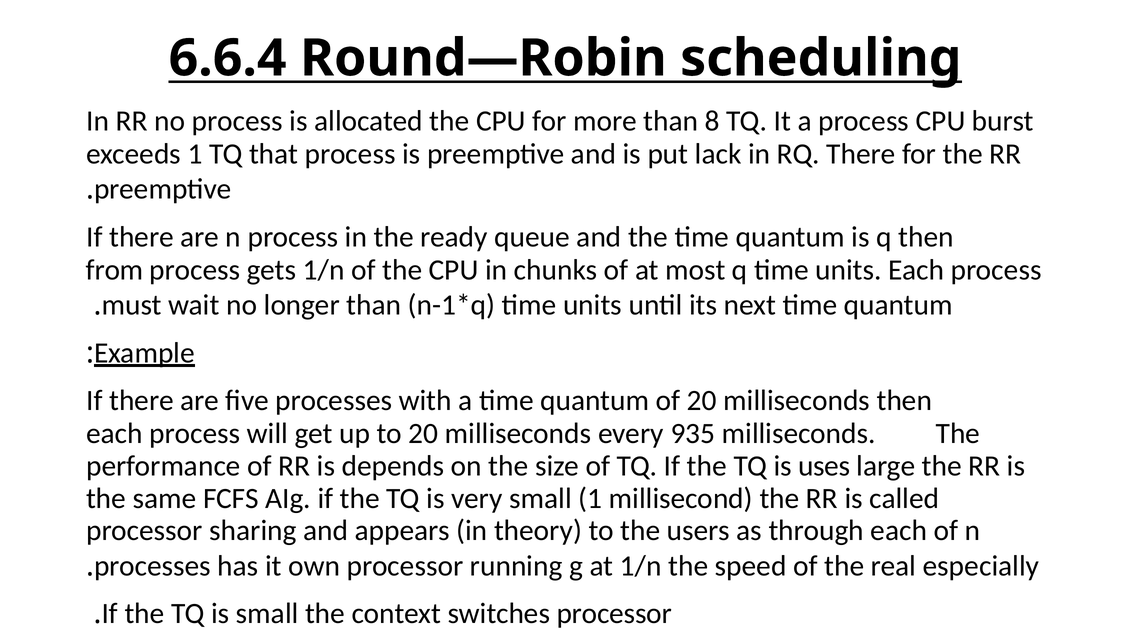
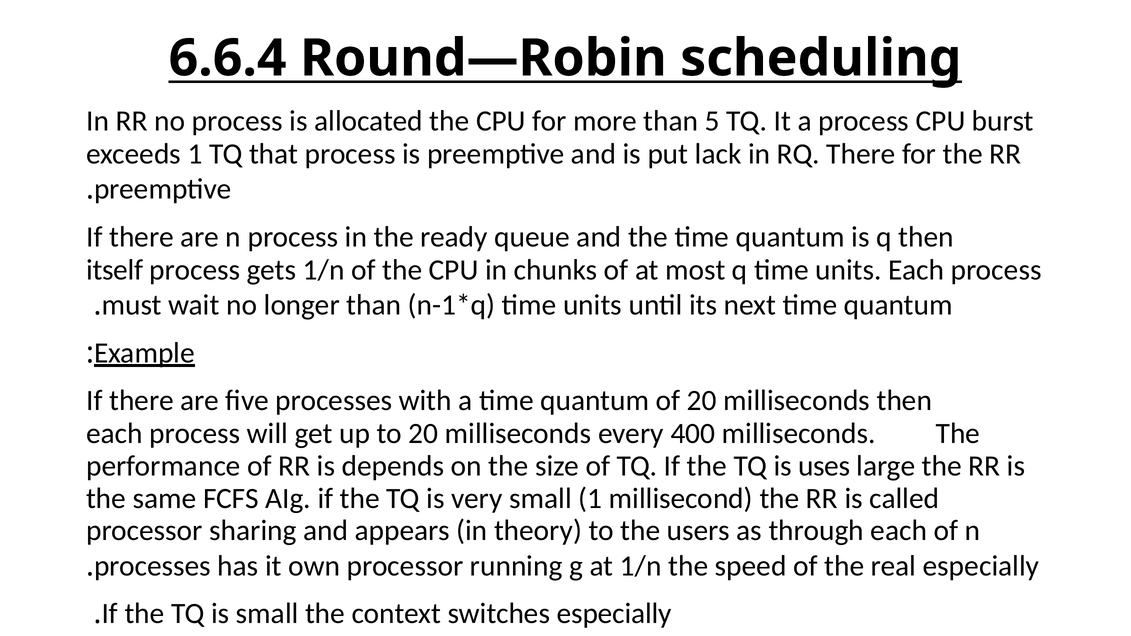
8: 8 -> 5 (712, 121)
from: from -> itself (115, 270)
935: 935 -> 400 (693, 434)
switches processor: processor -> especially (614, 614)
